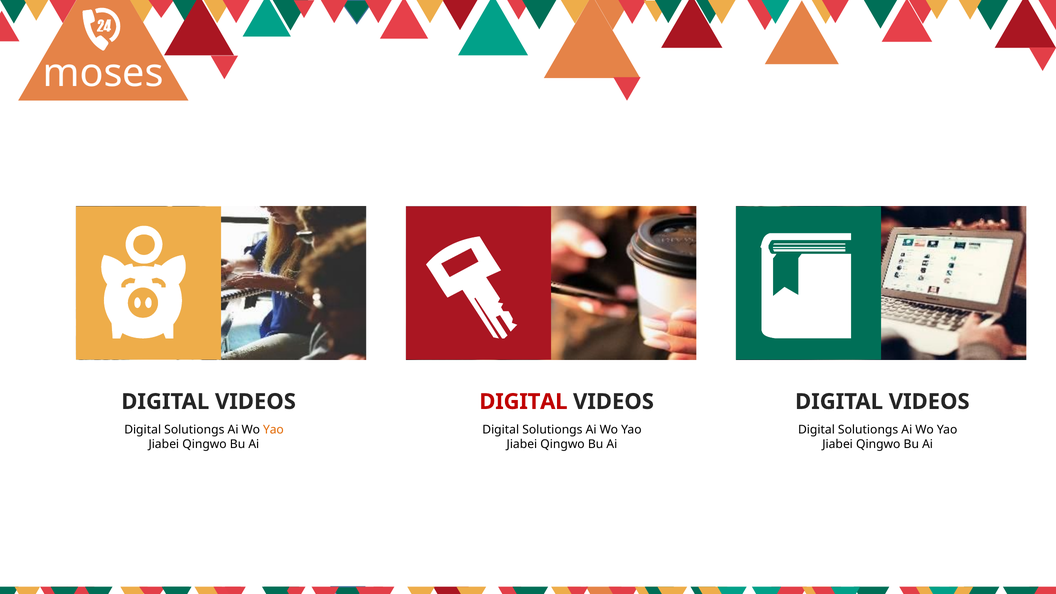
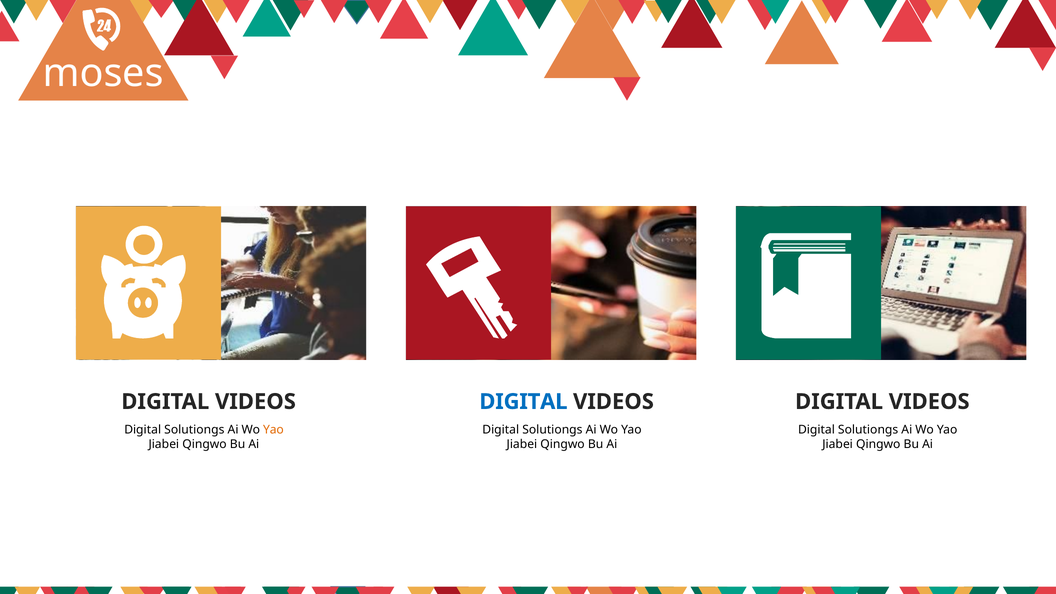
DIGITAL colour: red -> blue (523, 402)
